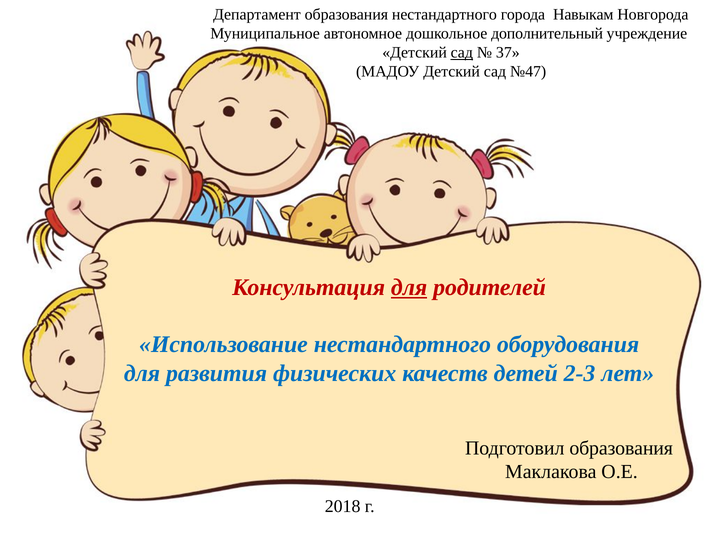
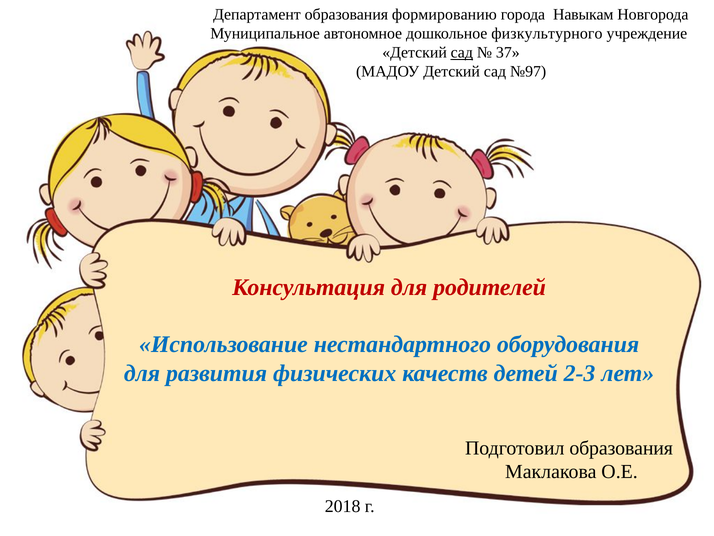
образования нестандартного: нестандартного -> формированию (444, 15)
дополнительный: дополнительный -> физкультурного (547, 34)
№47: №47 -> №97 (528, 72)
для underline: present -> none (409, 287)
